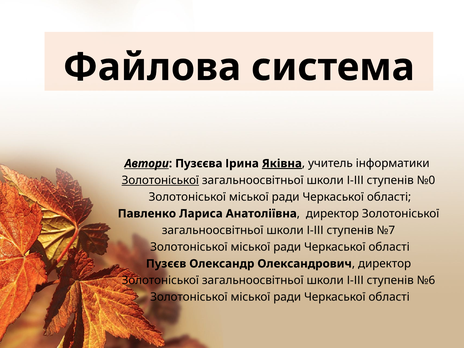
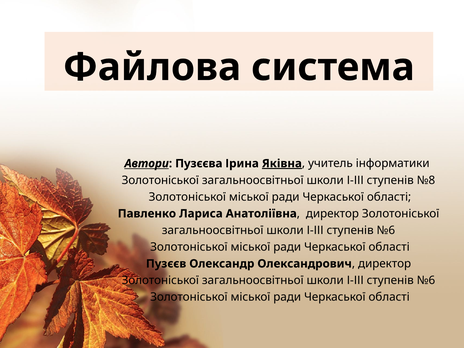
Золотоніської underline: present -> none (160, 180)
№0: №0 -> №8 (426, 180)
№7: №7 -> №6 (386, 230)
